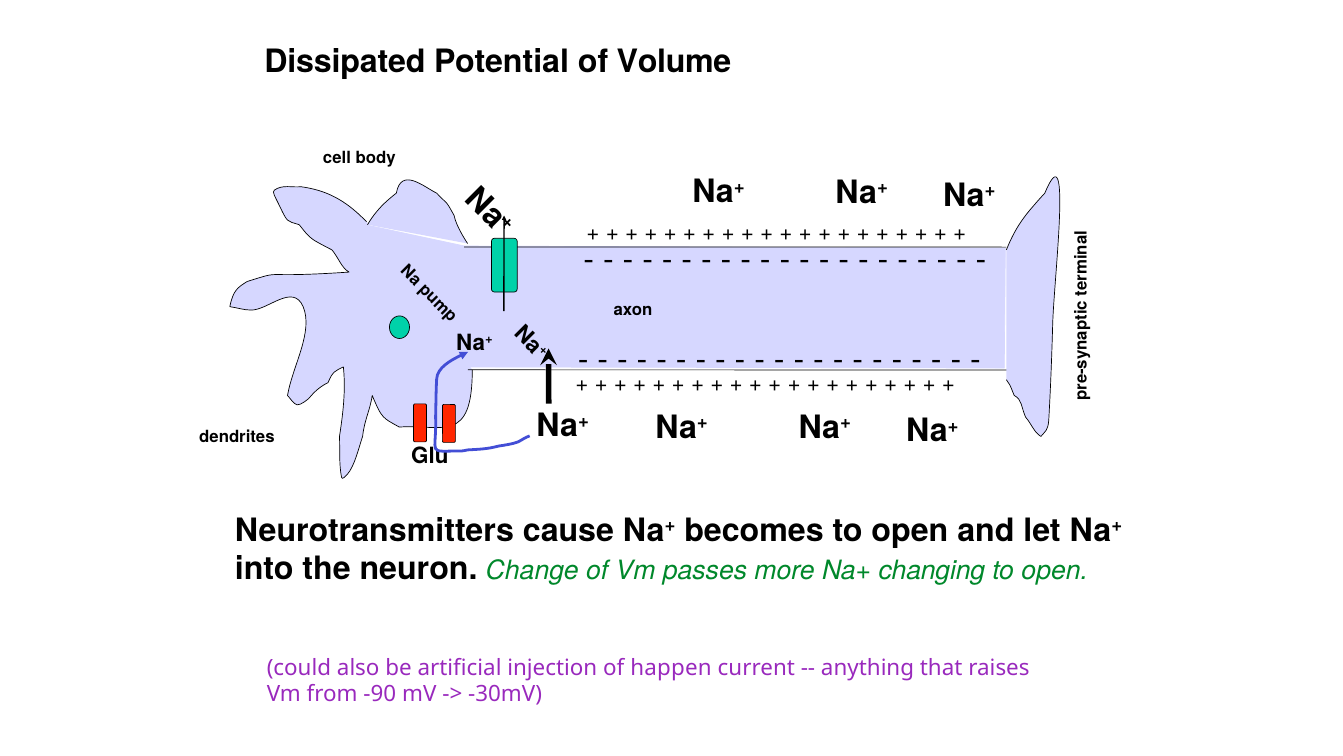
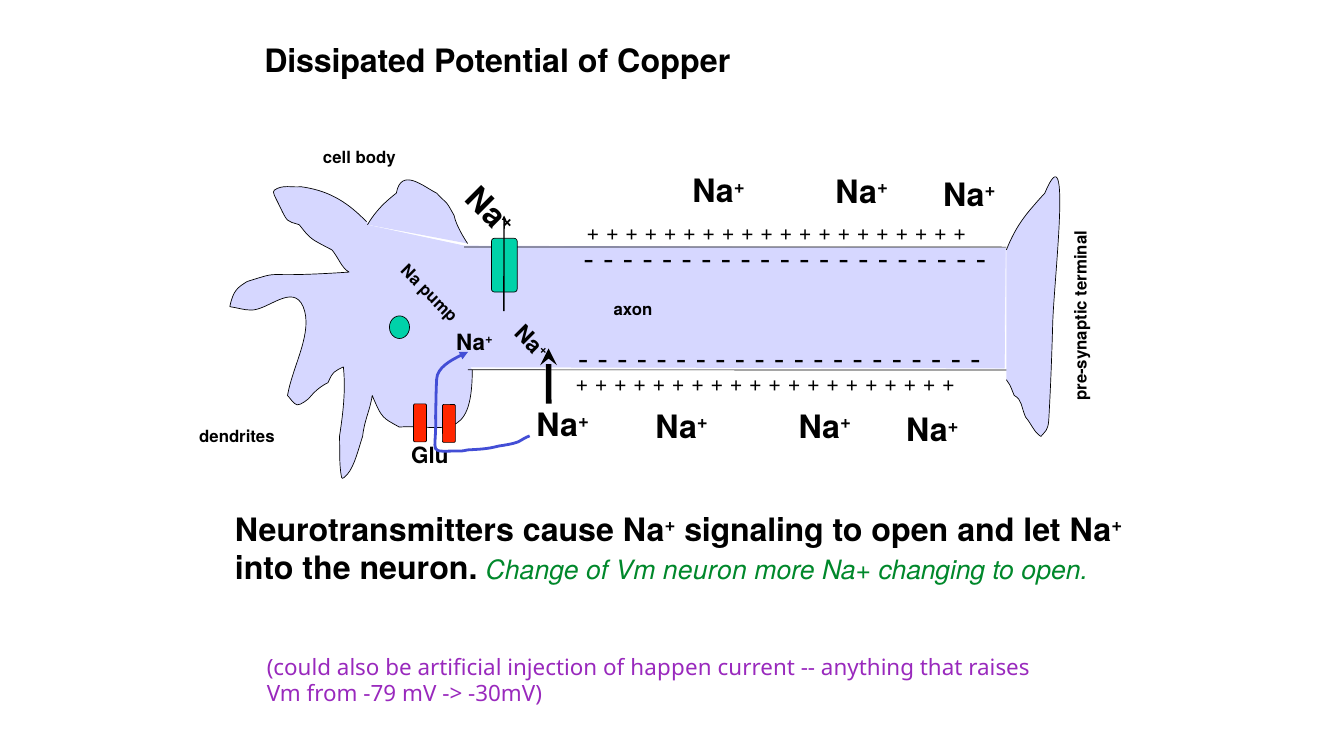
Volume: Volume -> Copper (674, 62)
becomes: becomes -> signaling (754, 530)
Vm passes: passes -> neuron (705, 571)
-90: -90 -> -79 (380, 694)
